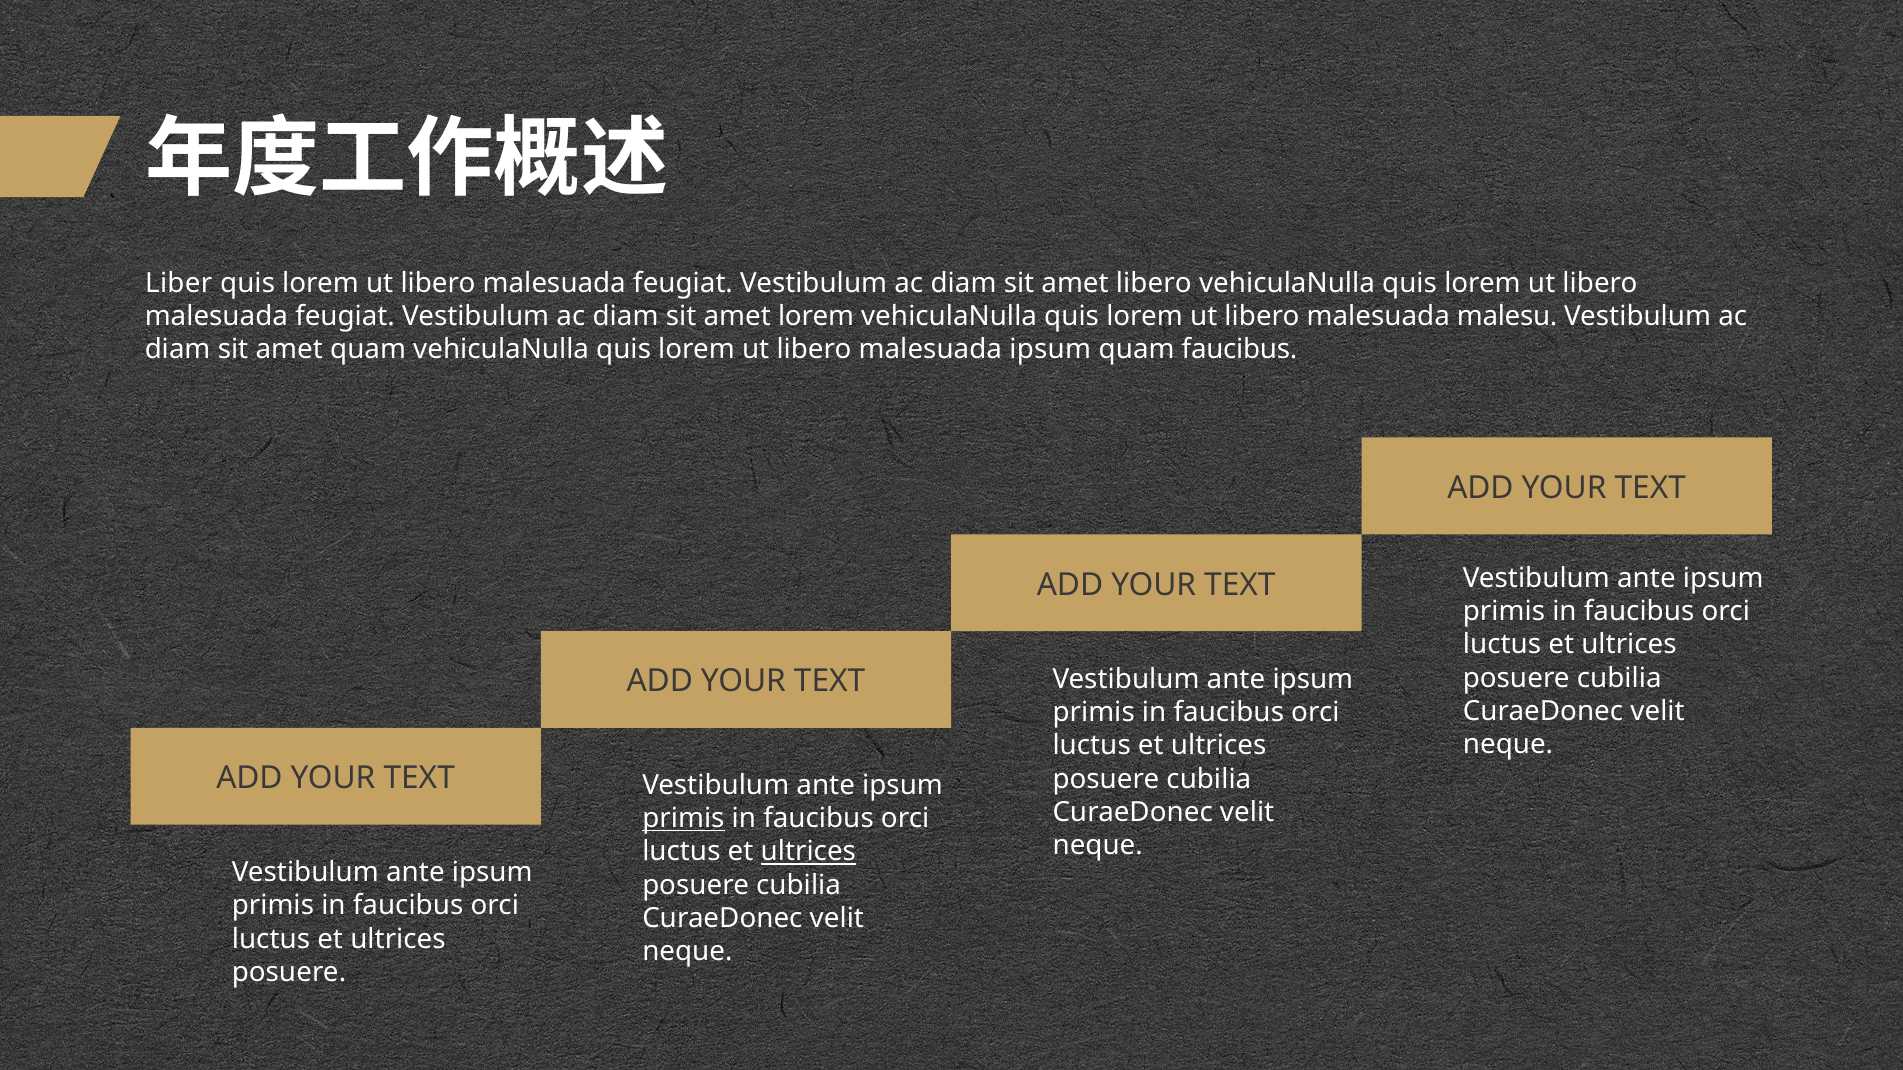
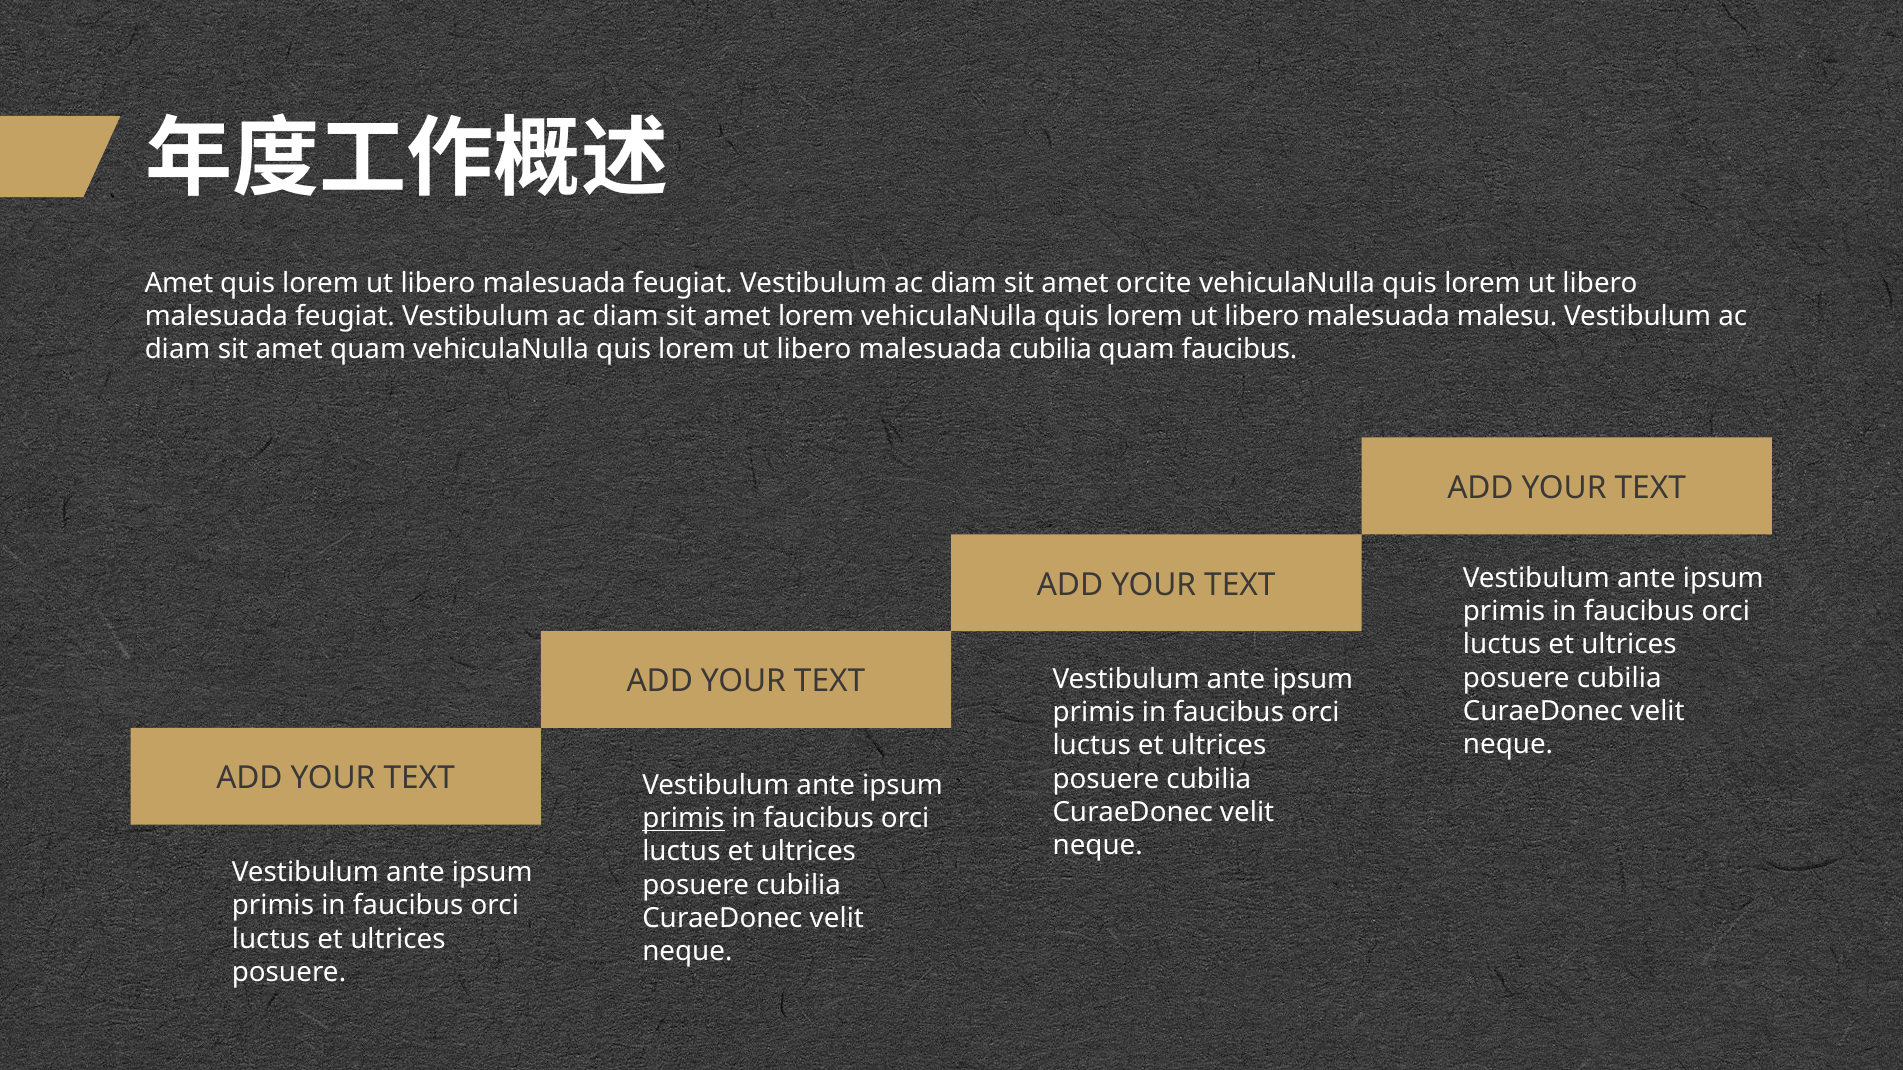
Liber: Liber -> Amet (179, 283)
amet libero: libero -> orcite (1154, 283)
malesuada ipsum: ipsum -> cubilia (1050, 350)
ultrices underline: present -> none (808, 852)
